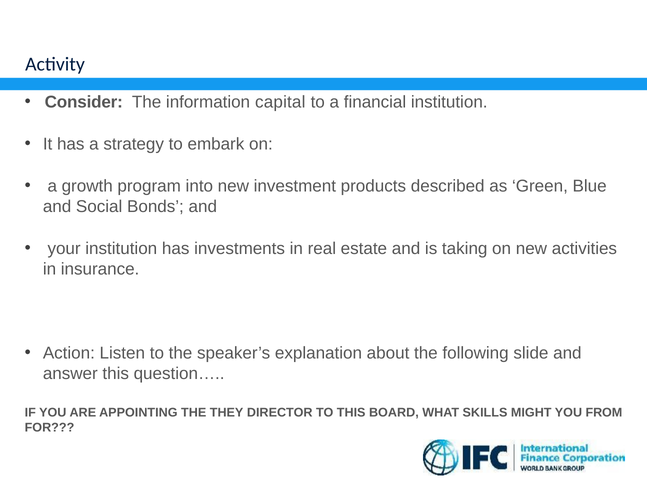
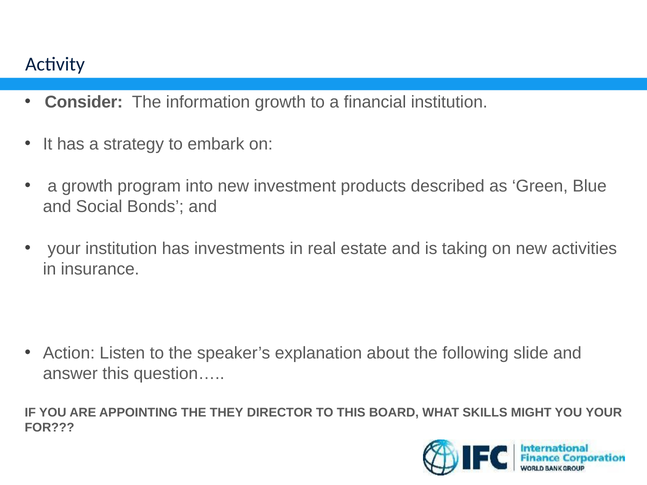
information capital: capital -> growth (280, 102)
YOU FROM: FROM -> YOUR (604, 413)
